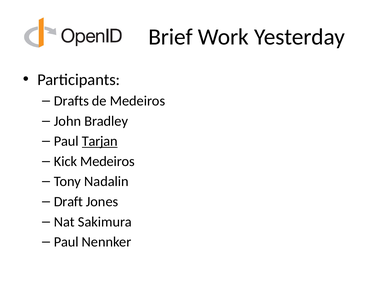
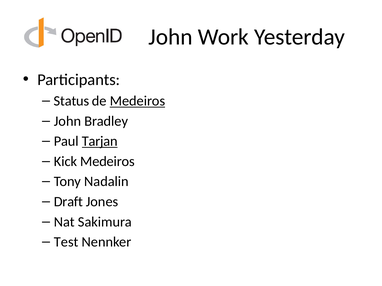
Brief: Brief -> John (170, 37)
Drafts: Drafts -> Status (71, 101)
Medeiros underline: none -> present (137, 101)
Paul: Paul -> Test (66, 242)
